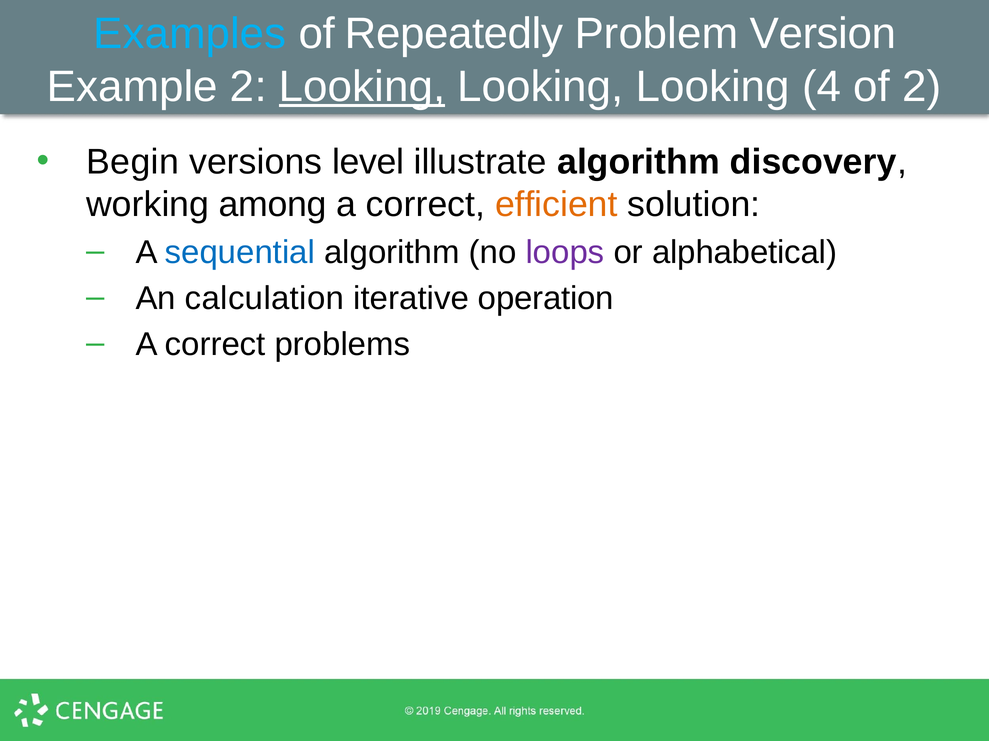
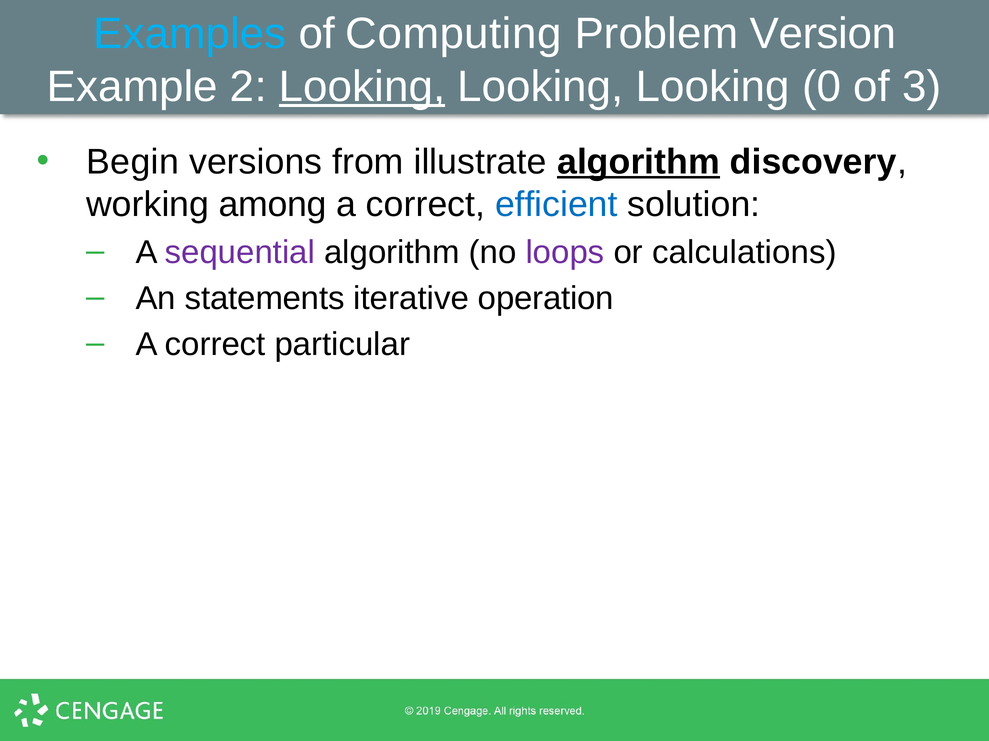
Repeatedly: Repeatedly -> Computing (453, 34)
4: 4 -> 0 (822, 87)
of 2: 2 -> 3 (922, 87)
level: level -> from (368, 162)
algorithm underline: none -> present (639, 162)
efficient colour: orange -> blue (556, 205)
sequential colour: blue -> purple (240, 252)
alphabetical: alphabetical -> calculations (744, 252)
calculation: calculation -> statements (265, 299)
problems: problems -> particular (342, 345)
